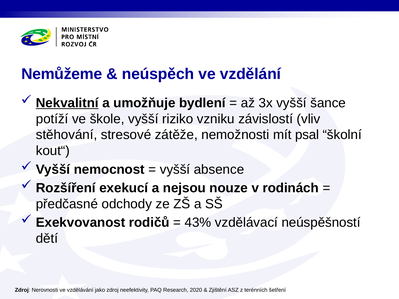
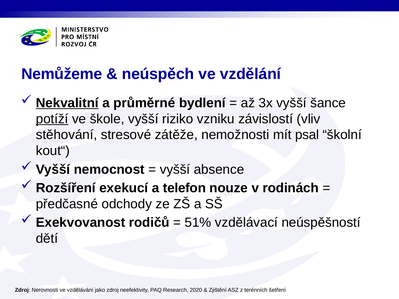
umožňuje: umožňuje -> průměrné (144, 103)
potíží underline: none -> present (52, 119)
nejsou: nejsou -> telefon (184, 188)
43%: 43% -> 51% (198, 223)
